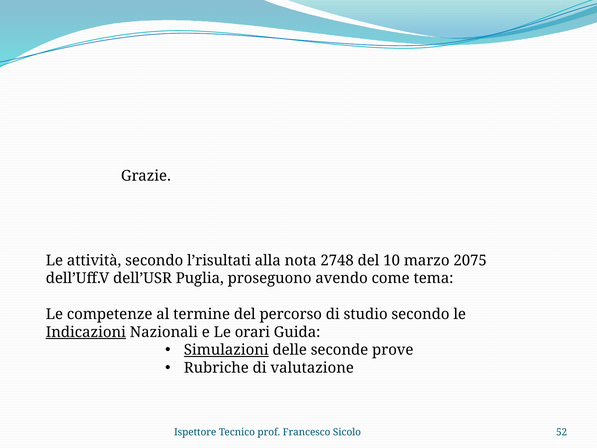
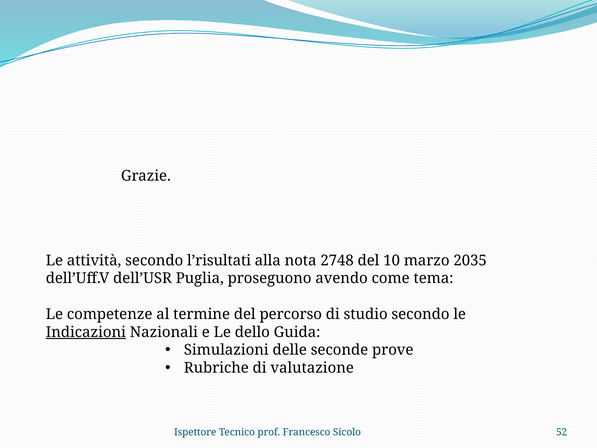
2075: 2075 -> 2035 (470, 260)
orari: orari -> dello (252, 332)
Simulazioni underline: present -> none (226, 350)
